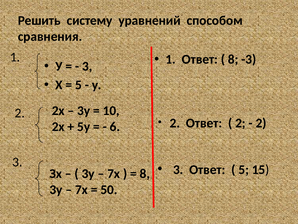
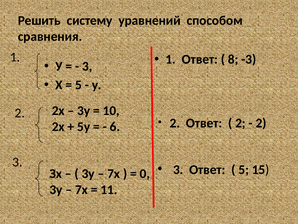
8: 8 -> 0 (145, 173)
50: 50 -> 11 (109, 189)
